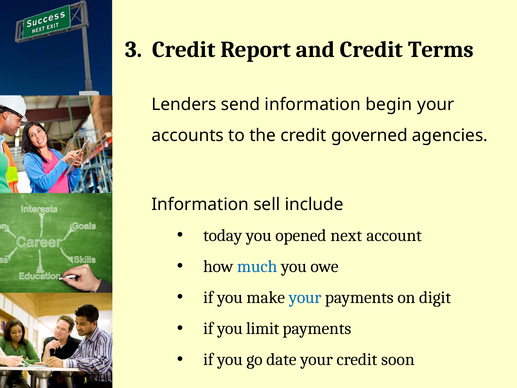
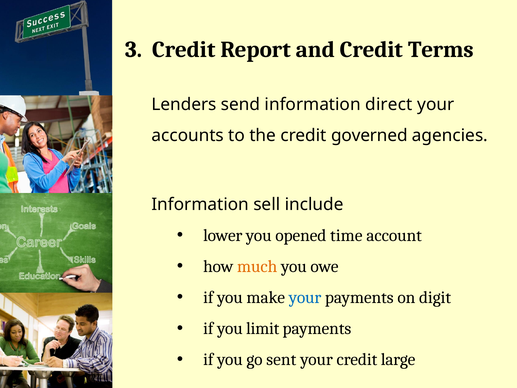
begin: begin -> direct (389, 104)
today: today -> lower (223, 235)
next: next -> time (346, 235)
much colour: blue -> orange (257, 266)
date: date -> sent (281, 359)
soon: soon -> large (398, 359)
